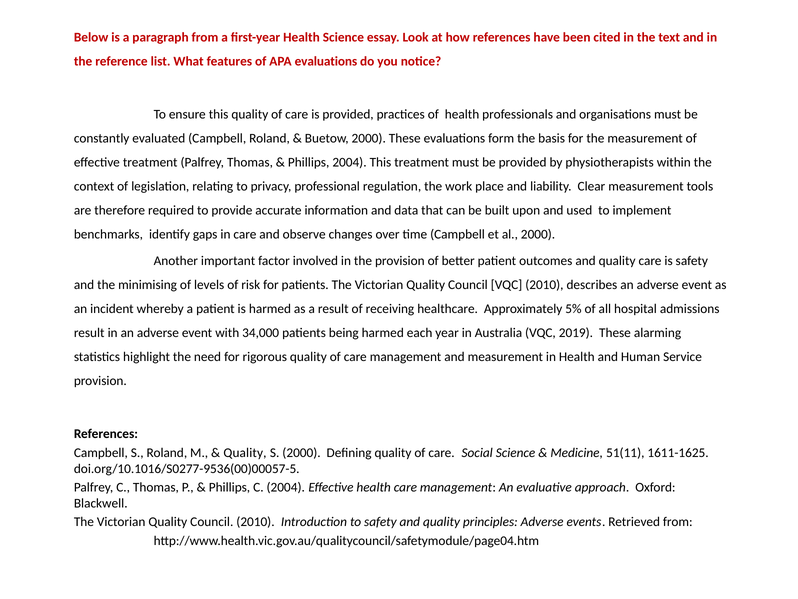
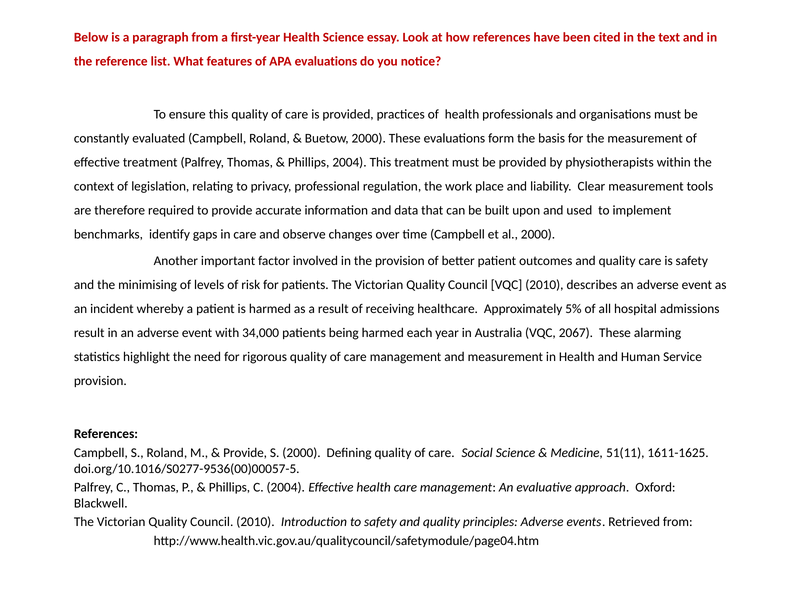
2019: 2019 -> 2067 (576, 333)
Quality: Quality -> Provide (245, 452)
